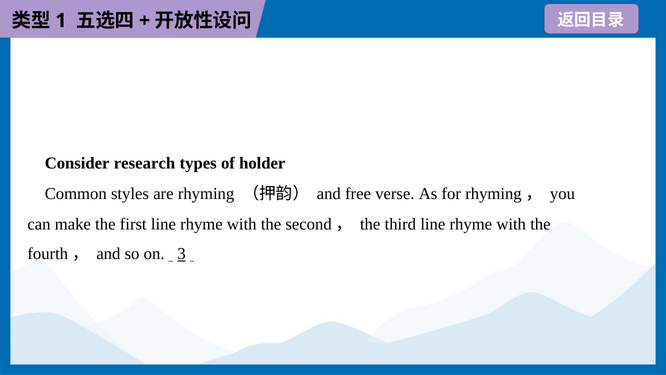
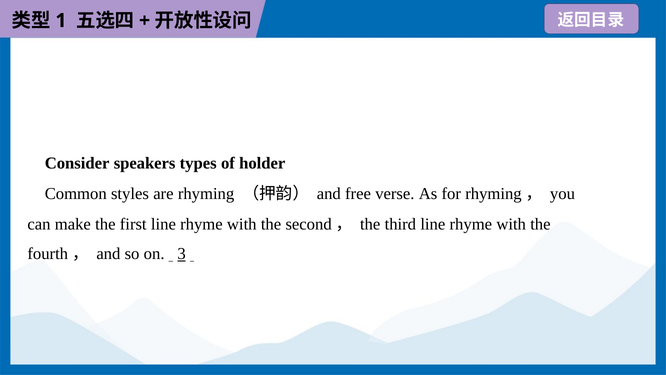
research: research -> speakers (145, 163)
